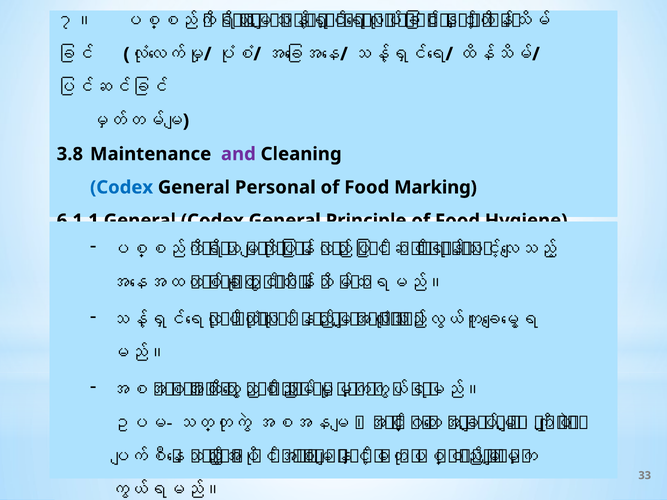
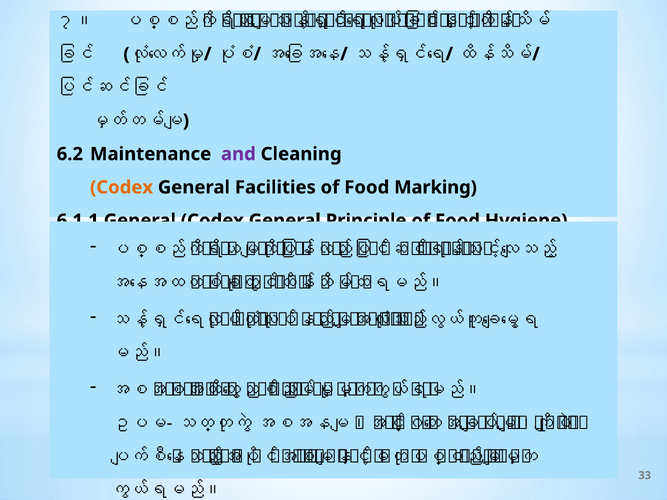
3.8: 3.8 -> 6.2 (70, 154)
Codex colour: blue -> orange (122, 187)
Personal: Personal -> Facilities (275, 187)
